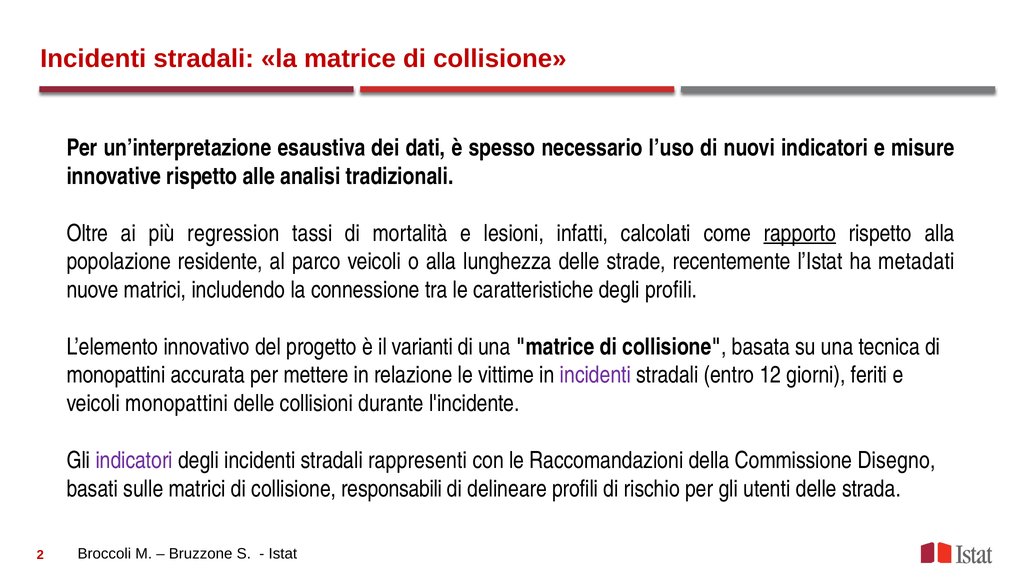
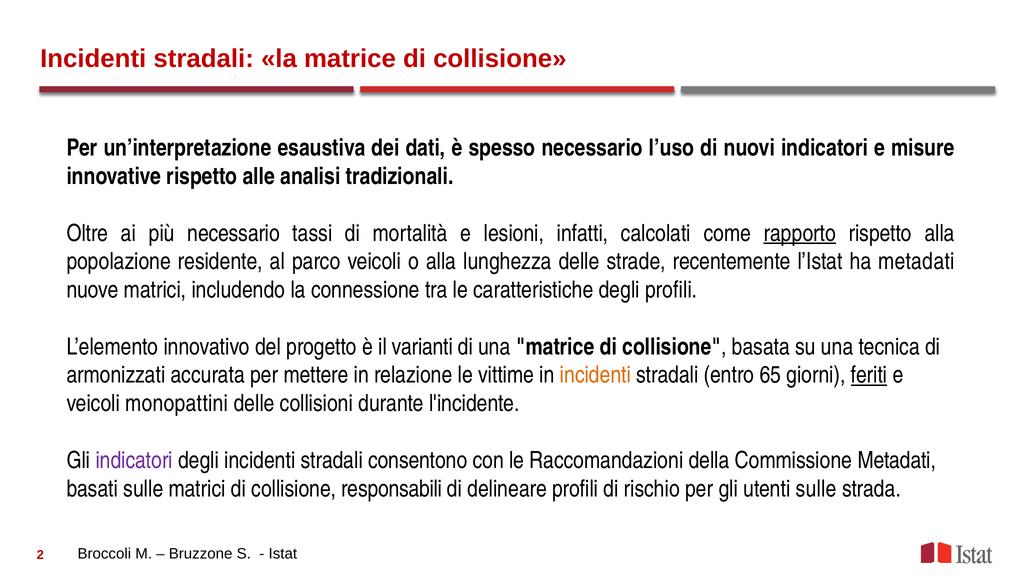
più regression: regression -> necessario (234, 233)
monopattini: monopattini -> armonizzati (116, 375)
incidenti colour: purple -> orange (595, 375)
12: 12 -> 65 (770, 375)
feriti underline: none -> present (869, 375)
rappresenti: rappresenti -> consentono (418, 460)
Commissione Disegno: Disegno -> Metadati (897, 460)
utenti delle: delle -> sulle (816, 489)
